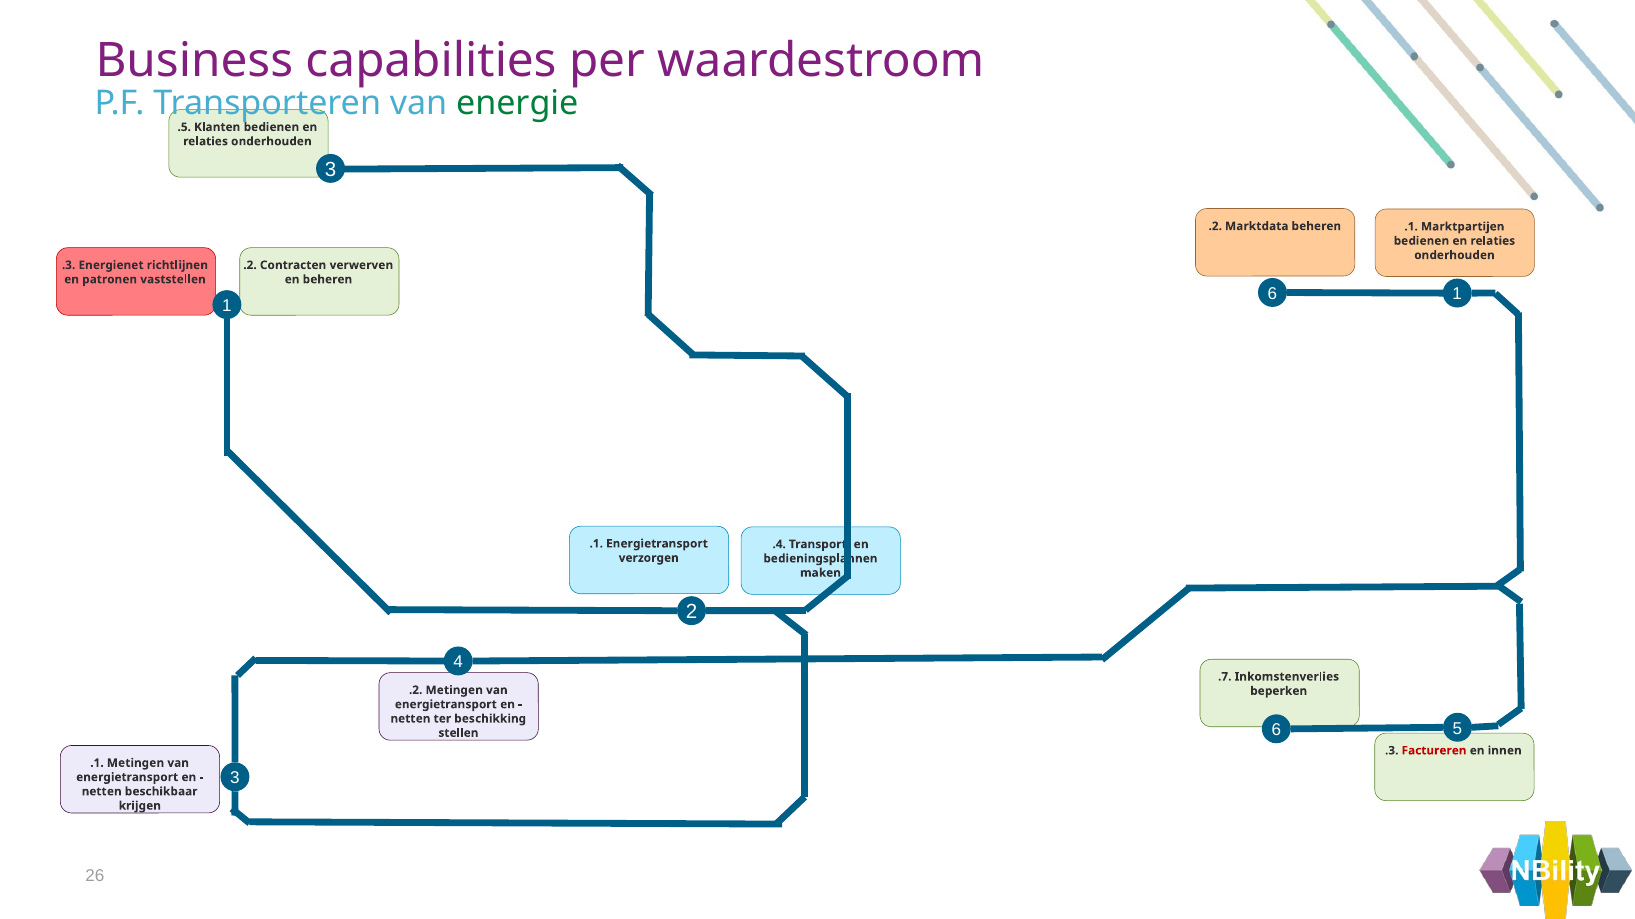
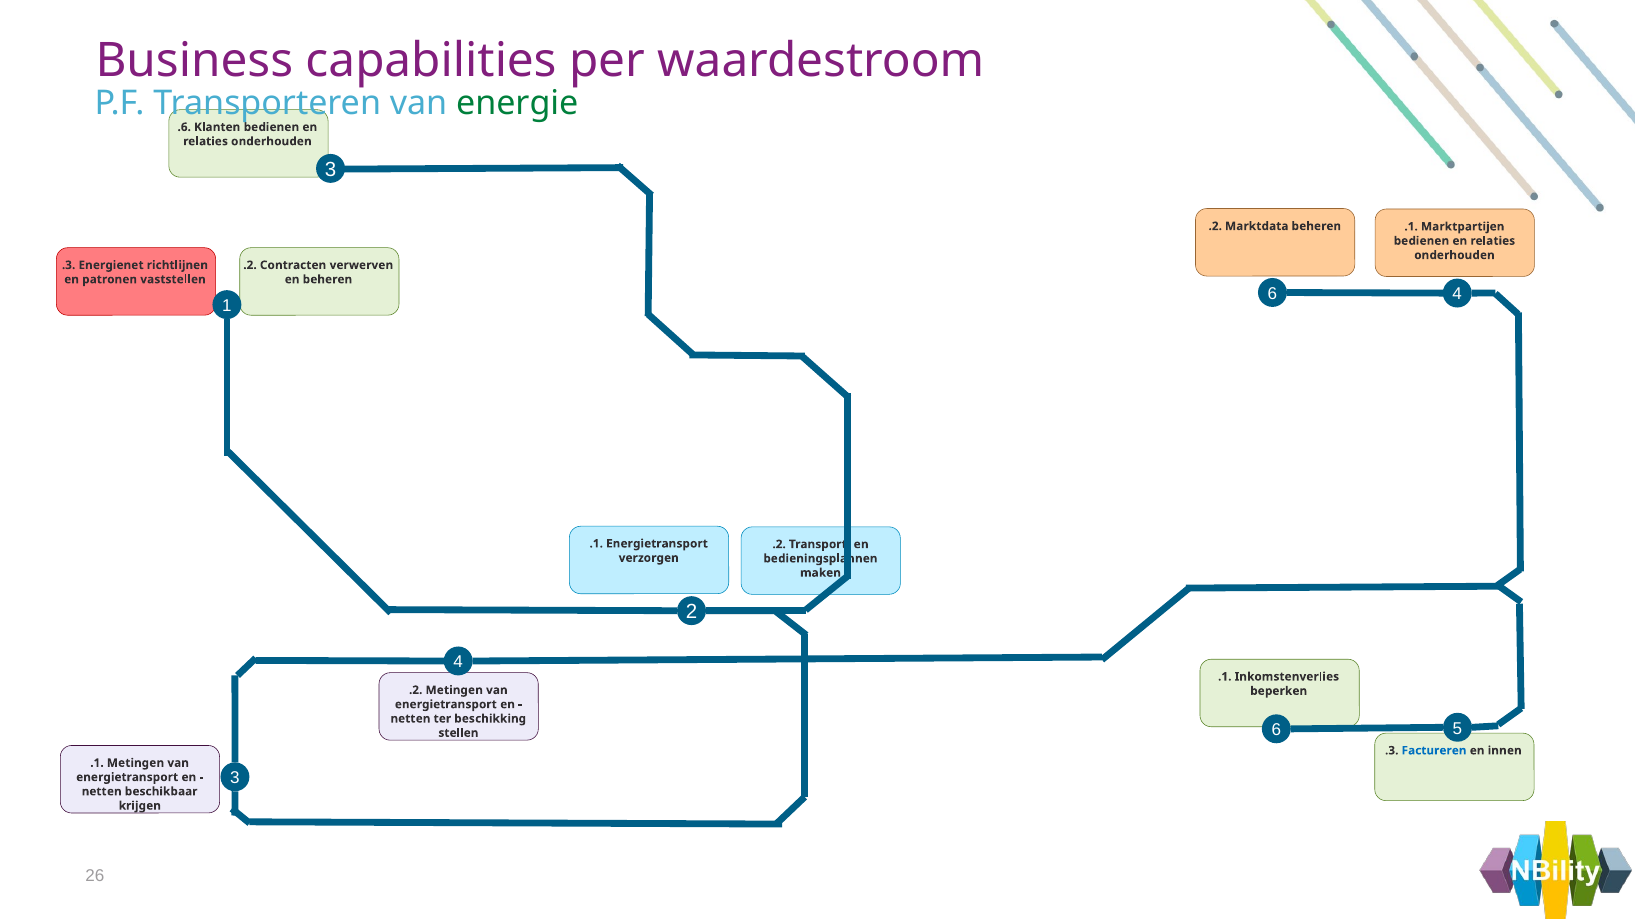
.5: .5 -> .6 (184, 127)
6 1: 1 -> 4 (1457, 294)
.4: .4 -> .2 (779, 545)
.7: .7 -> .1 (1225, 677)
Factureren colour: red -> blue (1434, 751)
